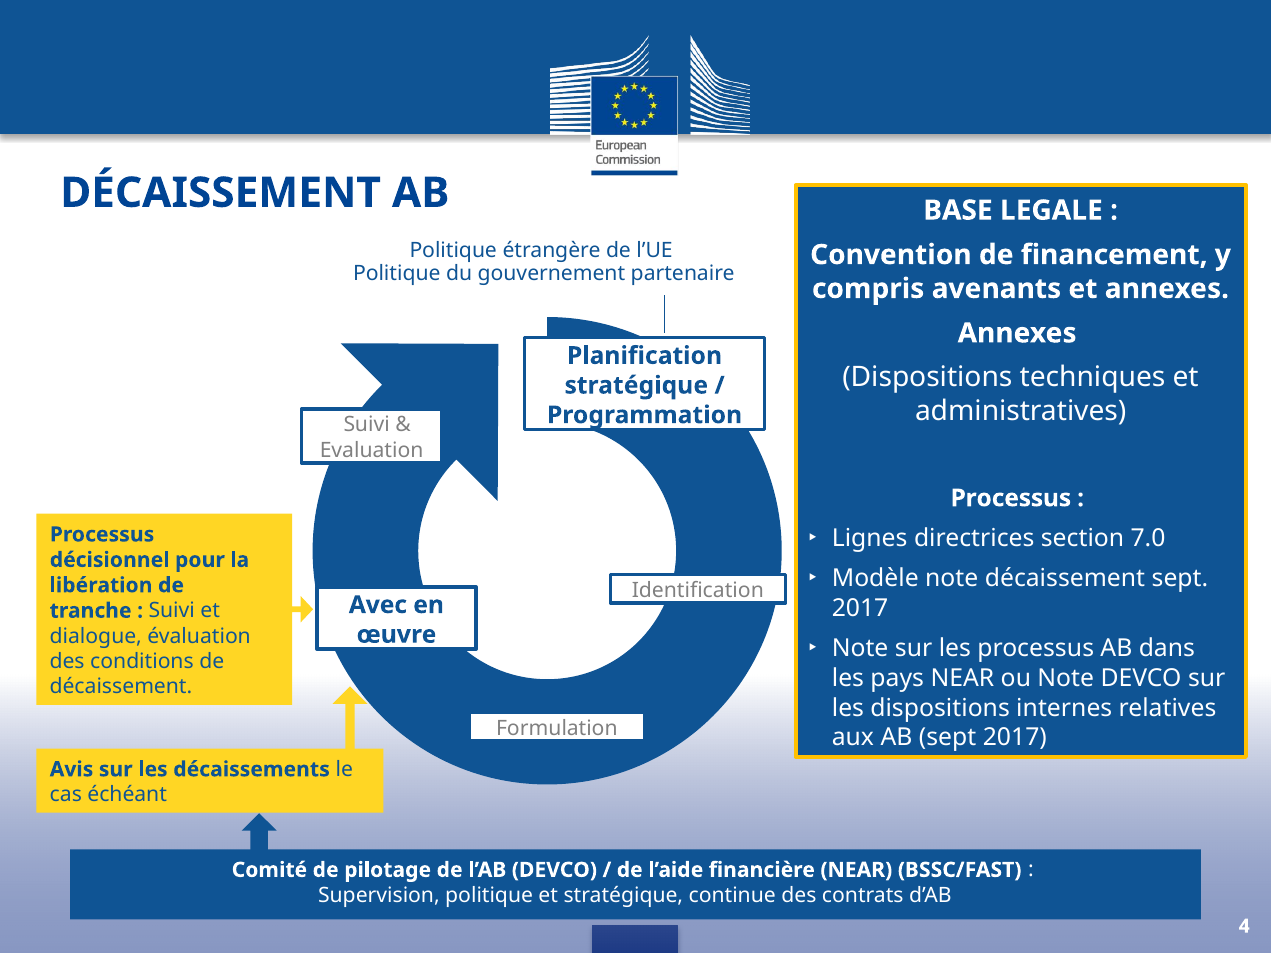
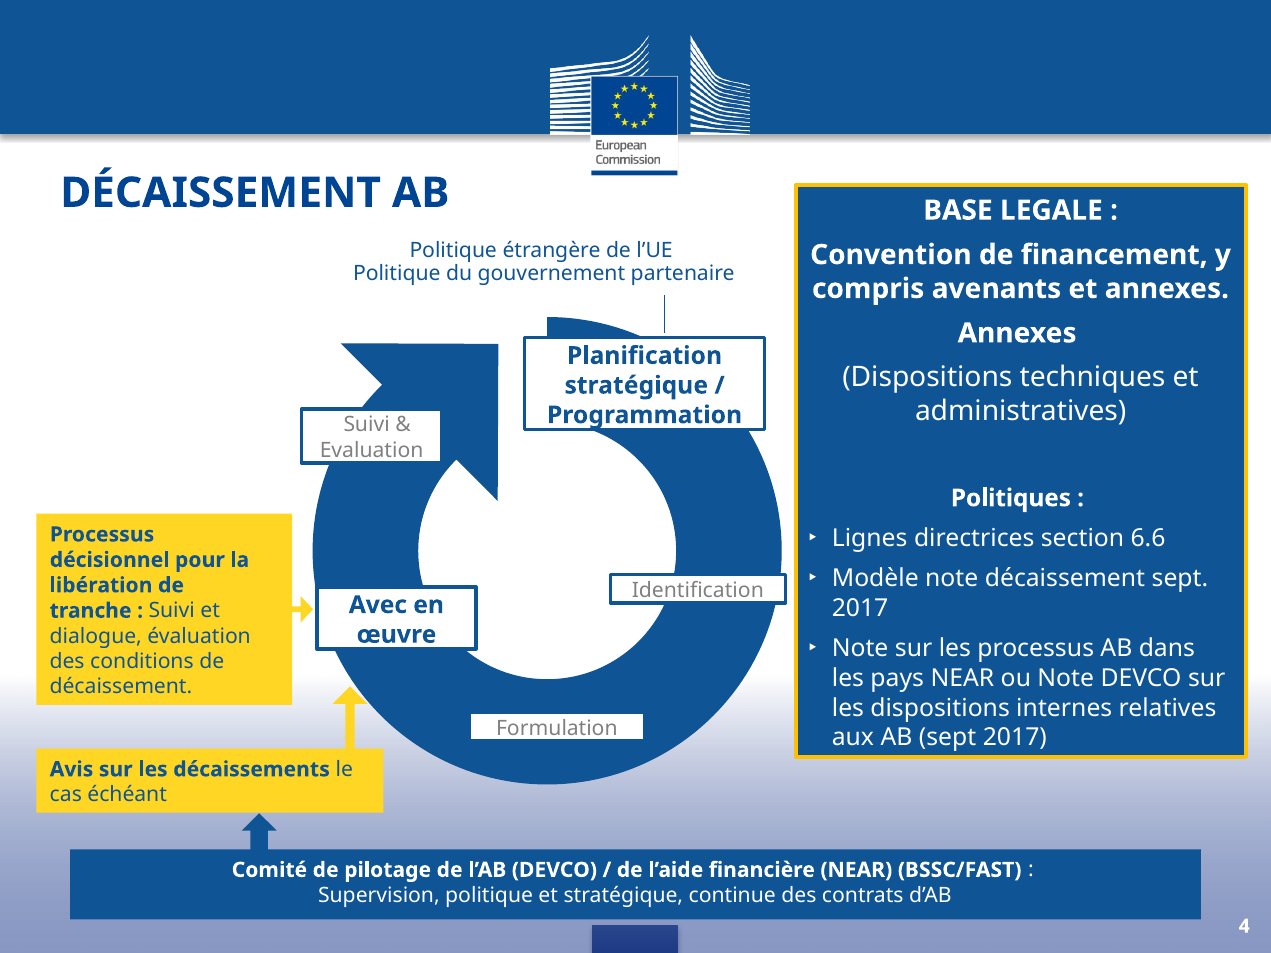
Processus: Processus -> Politiques (1011, 498)
7.0: 7.0 -> 6.6 (1148, 539)
